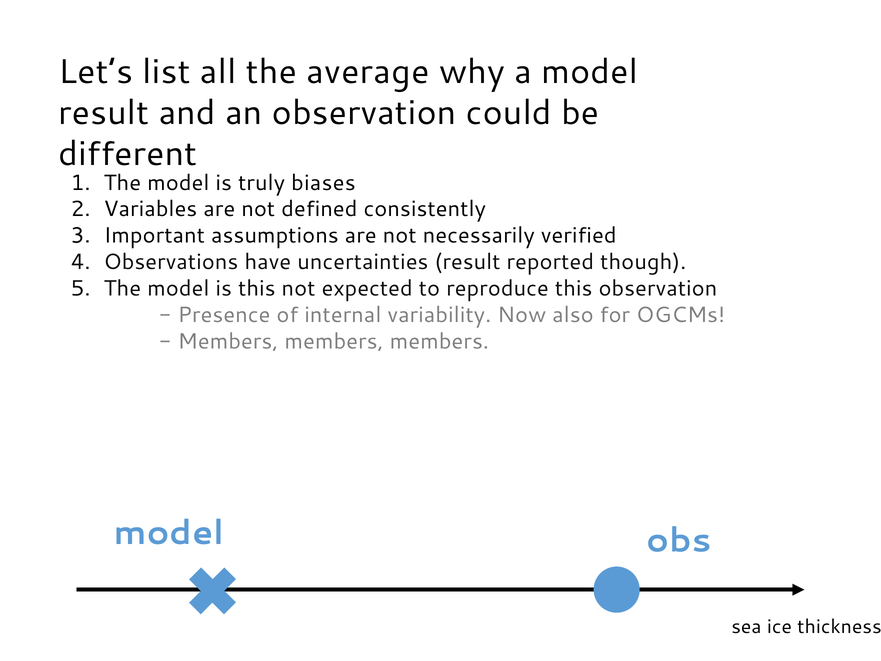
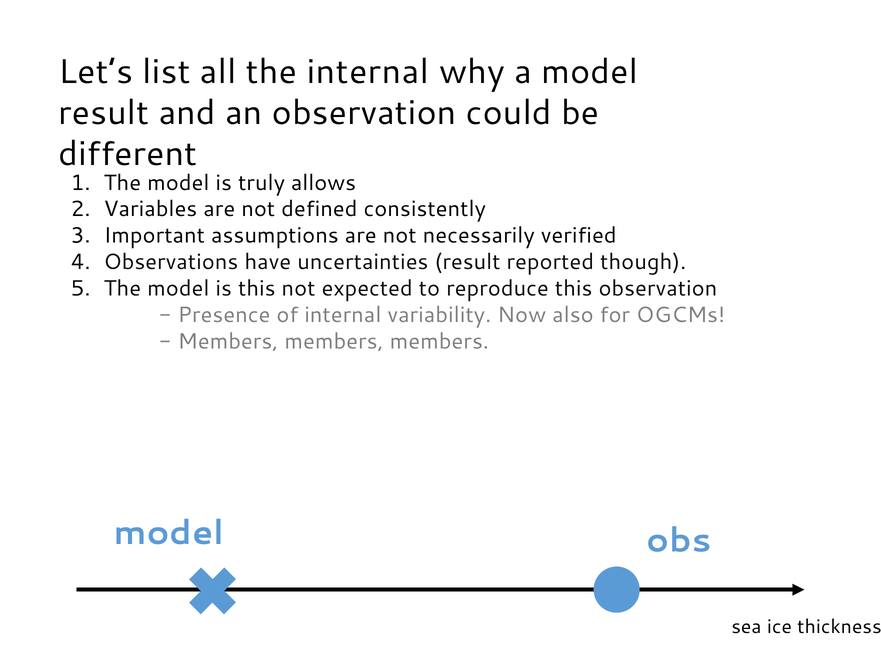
the average: average -> internal (368, 72)
biases: biases -> allows (324, 183)
